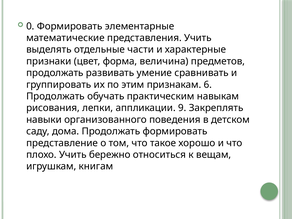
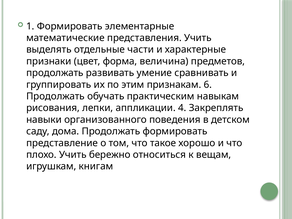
0: 0 -> 1 (30, 26)
9: 9 -> 4 (182, 108)
